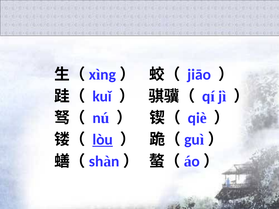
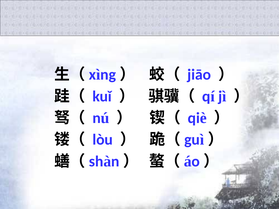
lòu underline: present -> none (103, 140)
